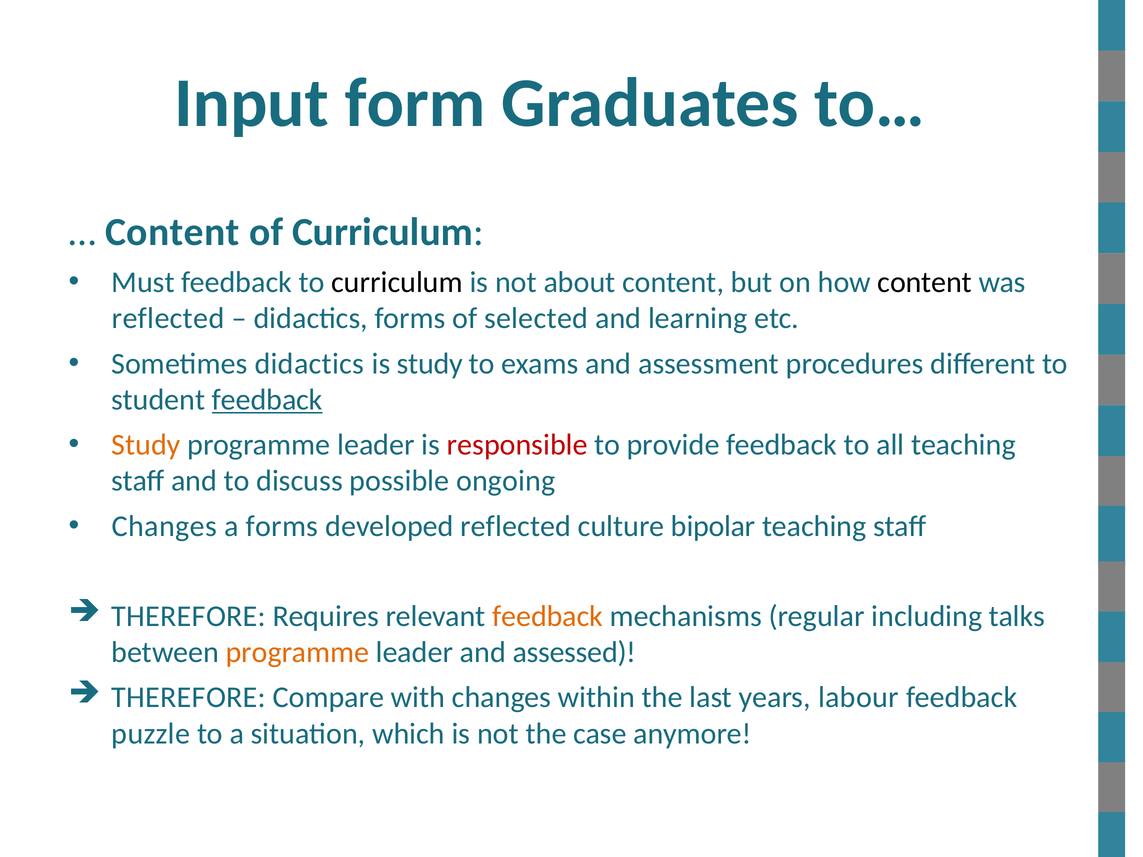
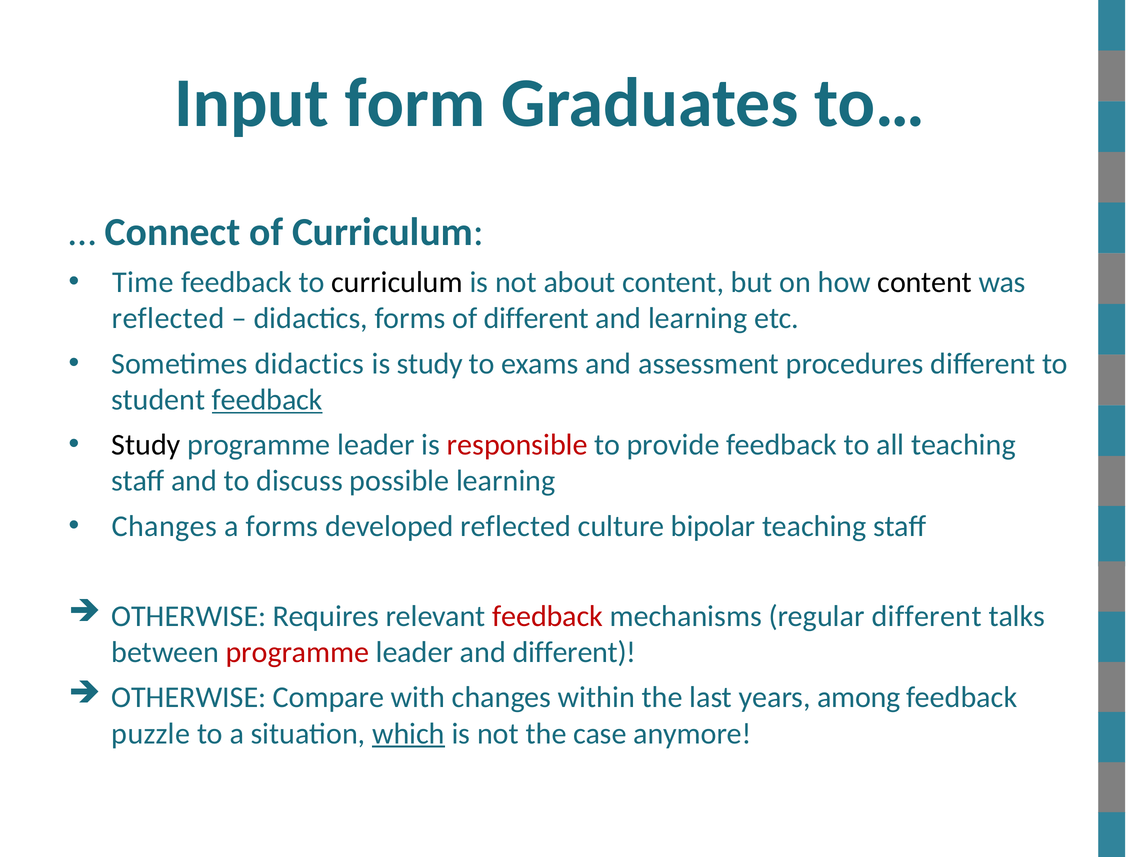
Content: Content -> Connect (173, 232)
Must: Must -> Time (143, 282)
of selected: selected -> different (536, 319)
Study colour: orange -> black (146, 445)
possible ongoing: ongoing -> learning (506, 481)
THEREFORE: THEREFORE -> OTHERWISE (189, 616)
feedback colour: orange -> red (548, 616)
regular including: including -> different (927, 616)
programme colour: orange -> red (297, 653)
and assessed: assessed -> different (574, 653)
THEREFORE: THEREFORE -> OTHERWISE (189, 698)
labour: labour -> among (859, 698)
which underline: none -> present (408, 734)
